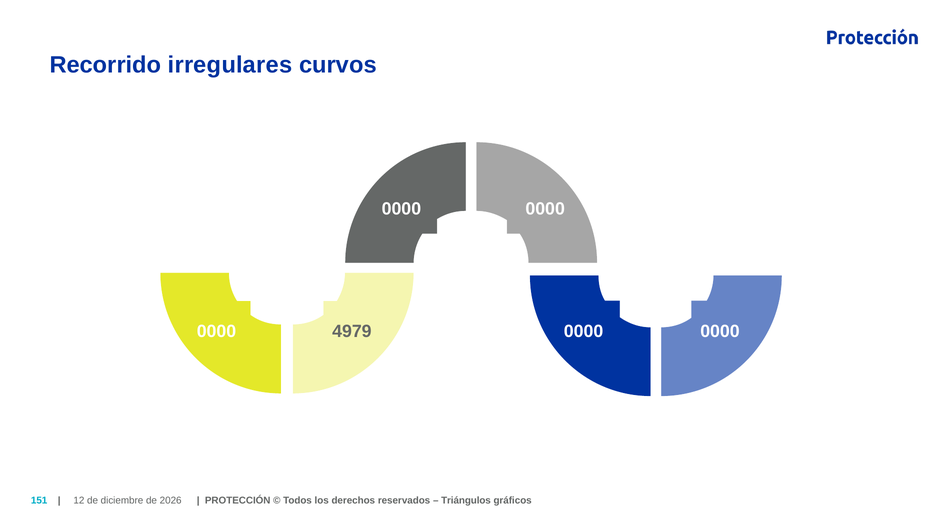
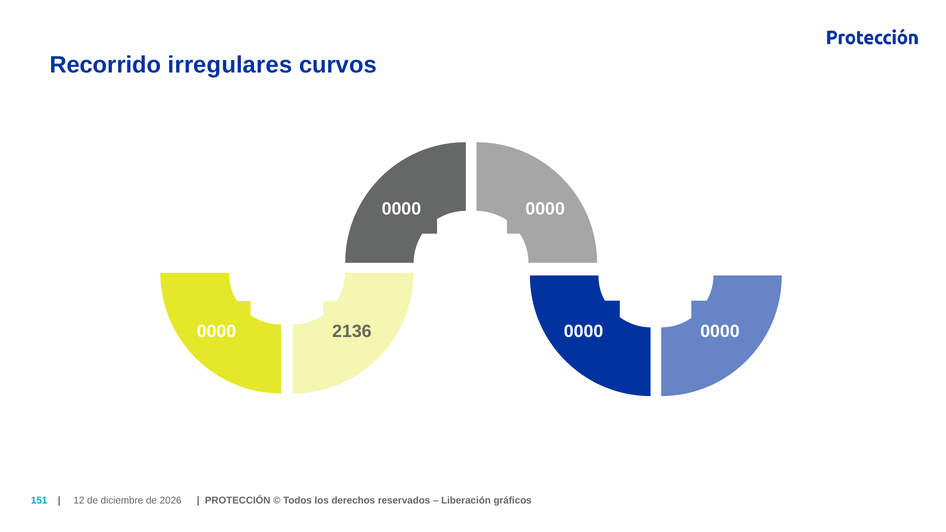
4979: 4979 -> 2136 (352, 332)
Triángulos: Triángulos -> Liberación (466, 501)
